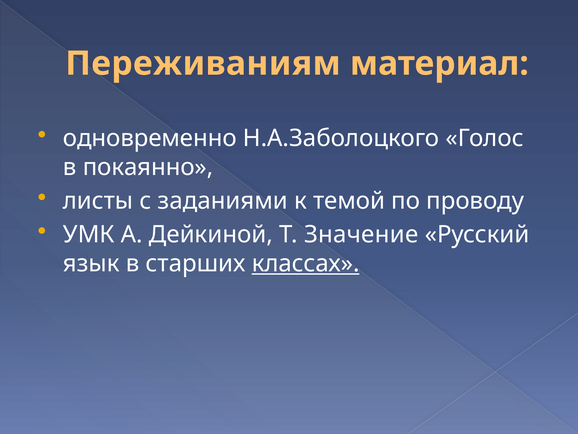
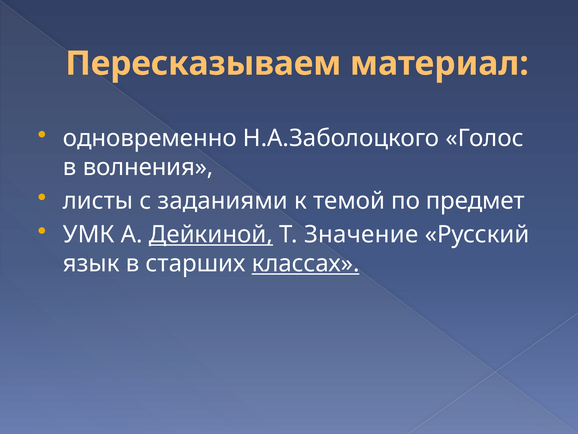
Переживаниям: Переживаниям -> Пересказываем (203, 63)
покаянно: покаянно -> волнения (148, 167)
проводу: проводу -> предмет (475, 201)
Дейкиной underline: none -> present (211, 234)
